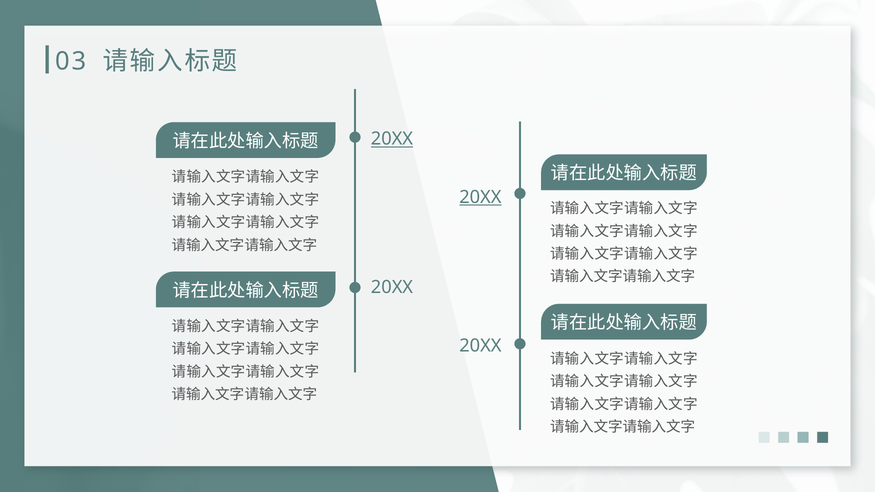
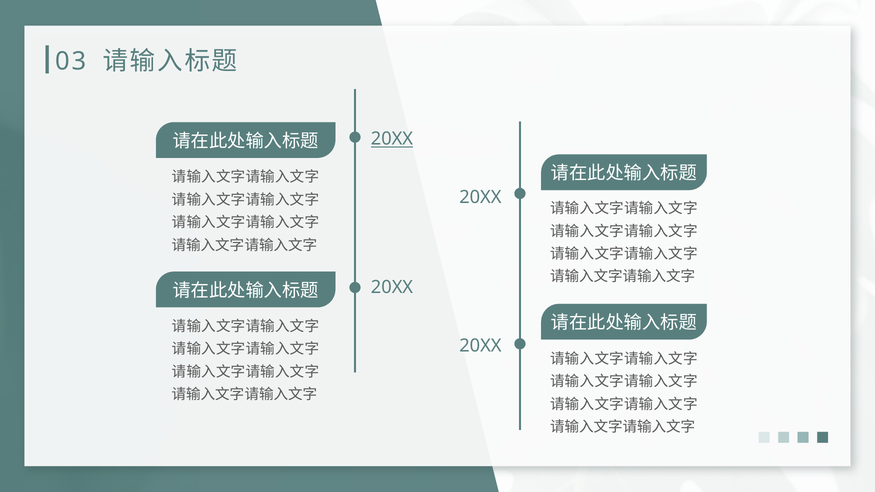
20XX underline: present -> none (480, 197)
